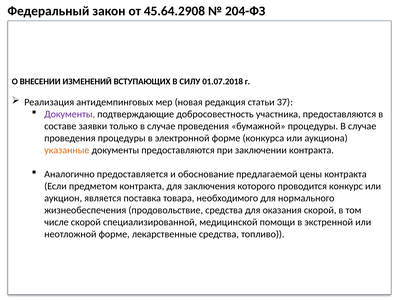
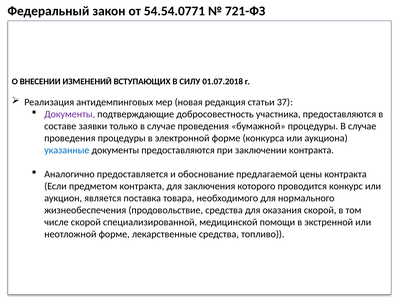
45.64.2908: 45.64.2908 -> 54.54.0771 (174, 11)
204-ФЗ: 204-ФЗ -> 721-ФЗ (245, 11)
указанные colour: orange -> blue (67, 150)
